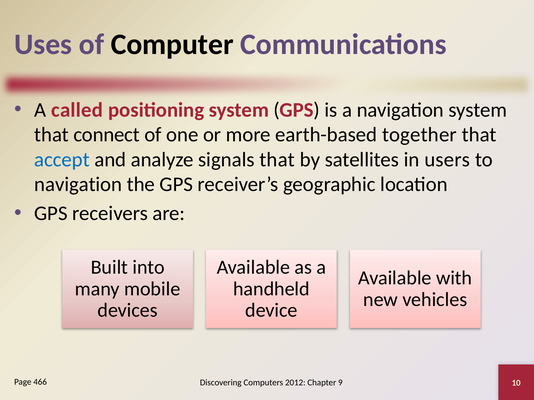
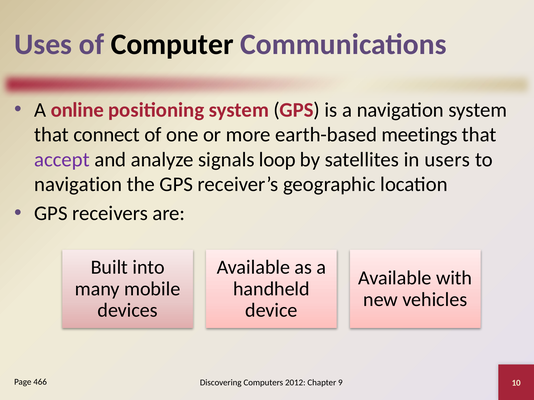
called: called -> online (77, 110)
together: together -> meetings (420, 135)
accept colour: blue -> purple (62, 160)
signals that: that -> loop (277, 160)
